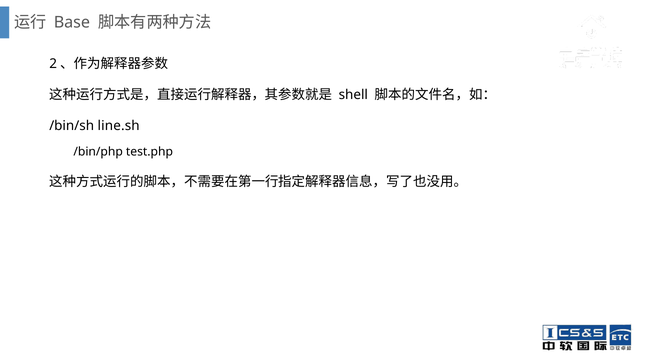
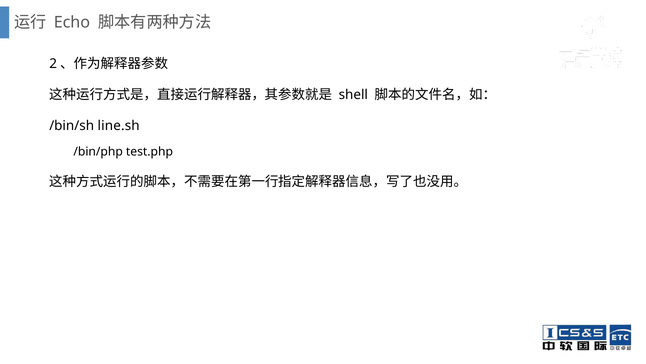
Base: Base -> Echo (72, 22)
